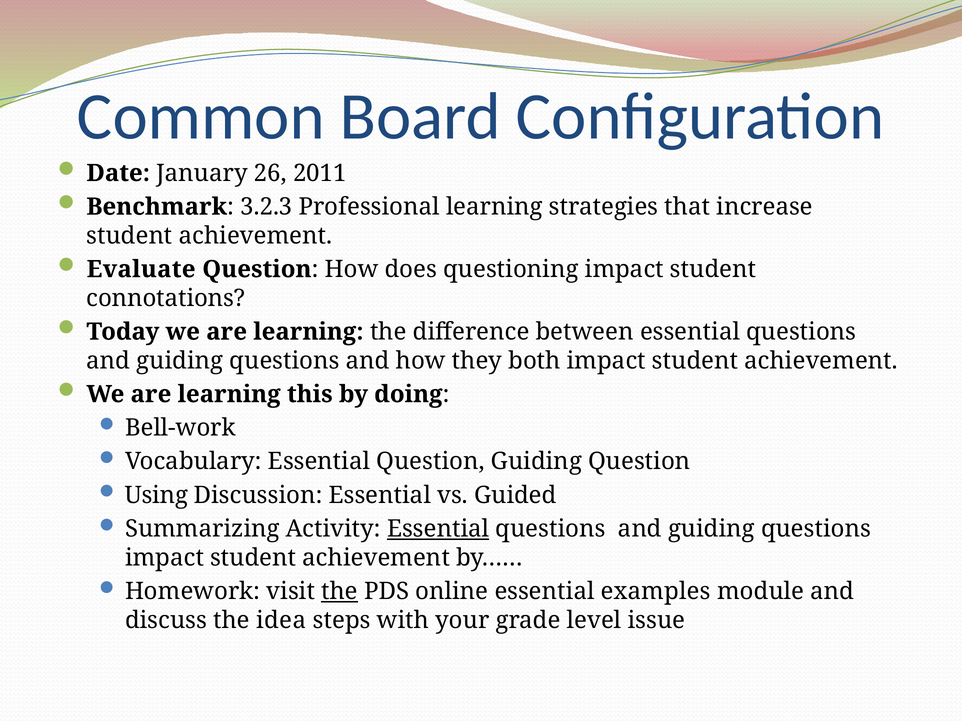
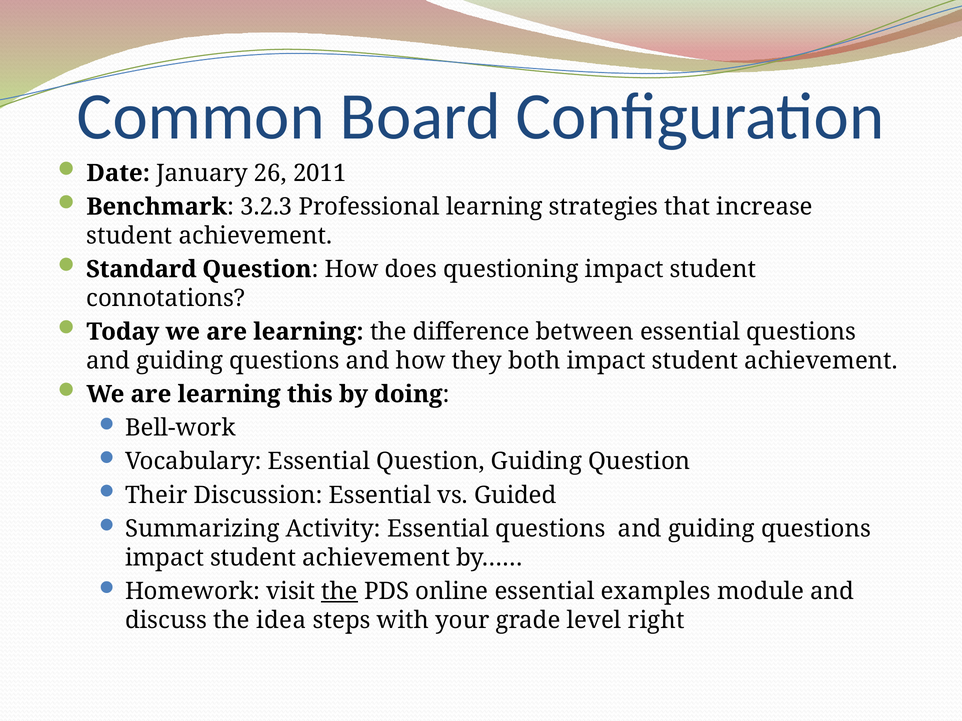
Evaluate: Evaluate -> Standard (141, 269)
Using: Using -> Their (156, 496)
Essential underline: present -> none (438, 529)
issue: issue -> right (656, 621)
